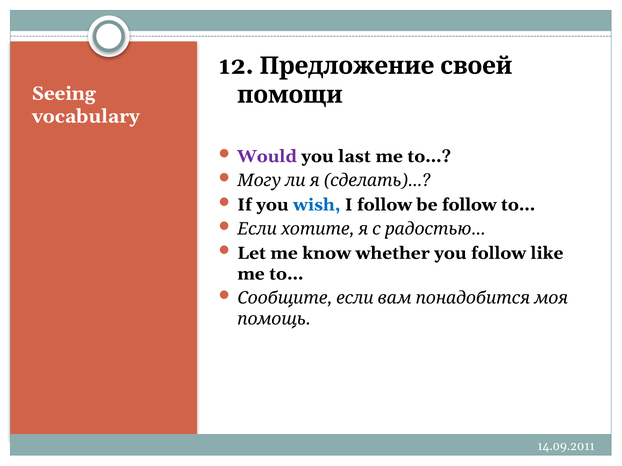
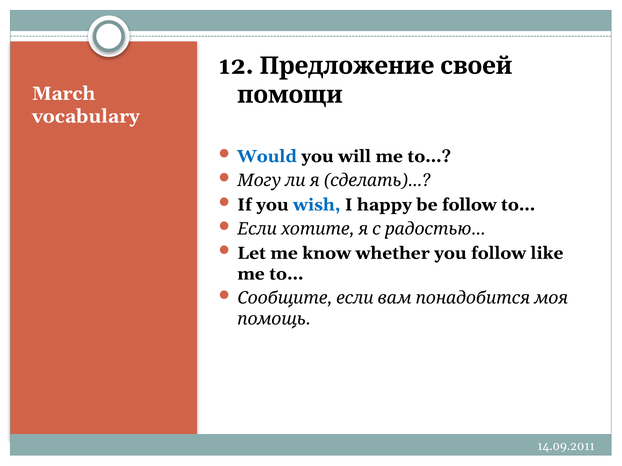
Seeing: Seeing -> March (64, 94)
Would colour: purple -> blue (267, 157)
last: last -> will (355, 157)
I follow: follow -> happy (384, 205)
